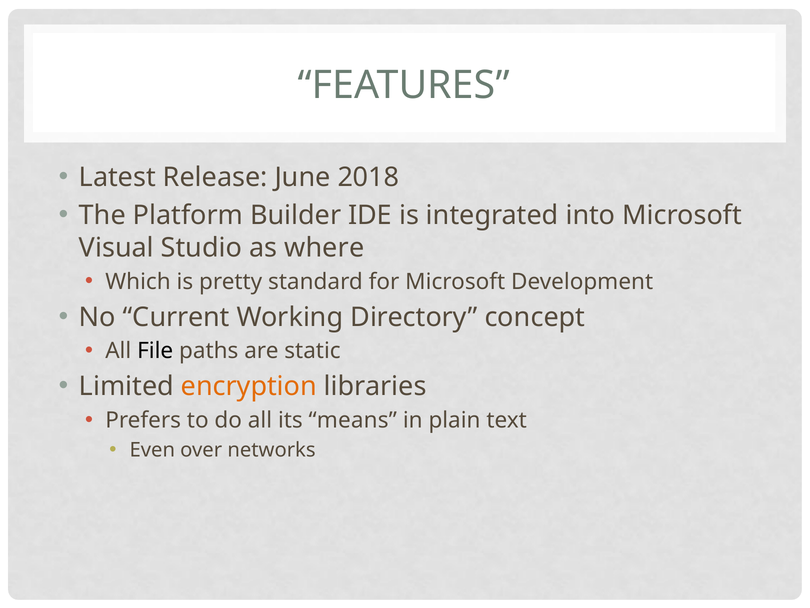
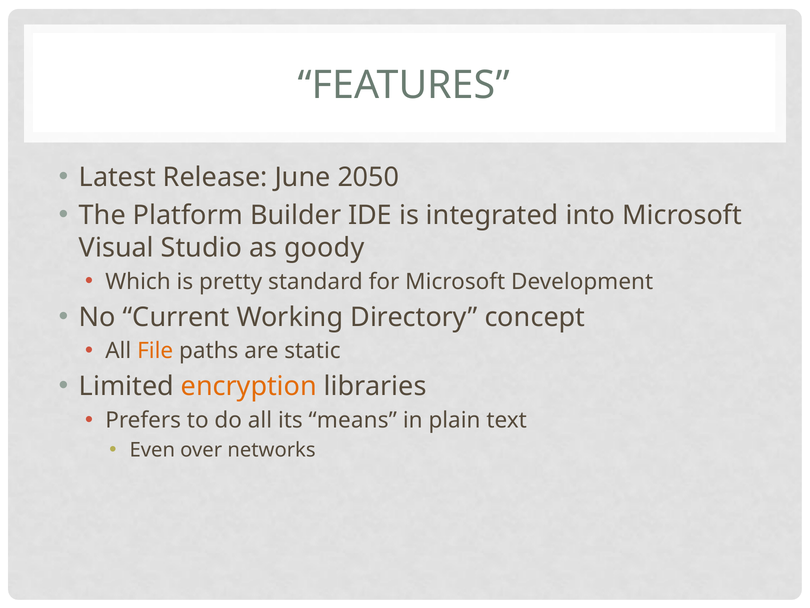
2018: 2018 -> 2050 (368, 177)
where: where -> goody (324, 248)
File colour: black -> orange (155, 351)
